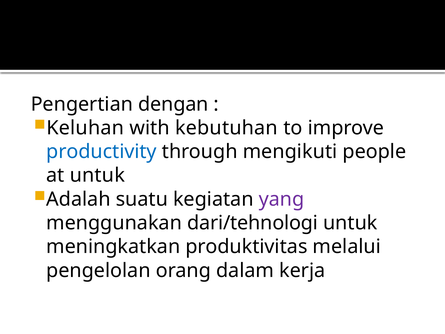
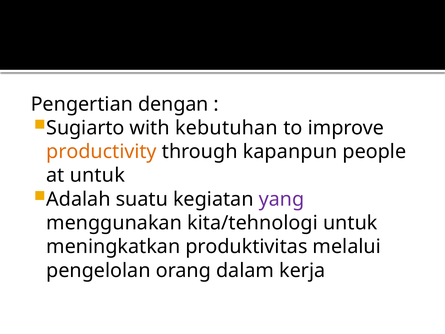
Keluhan: Keluhan -> Sugiarto (85, 128)
productivity colour: blue -> orange (102, 152)
mengikuti: mengikuti -> kapanpun (290, 152)
dari/tehnologi: dari/tehnologi -> kita/tehnologi (252, 223)
